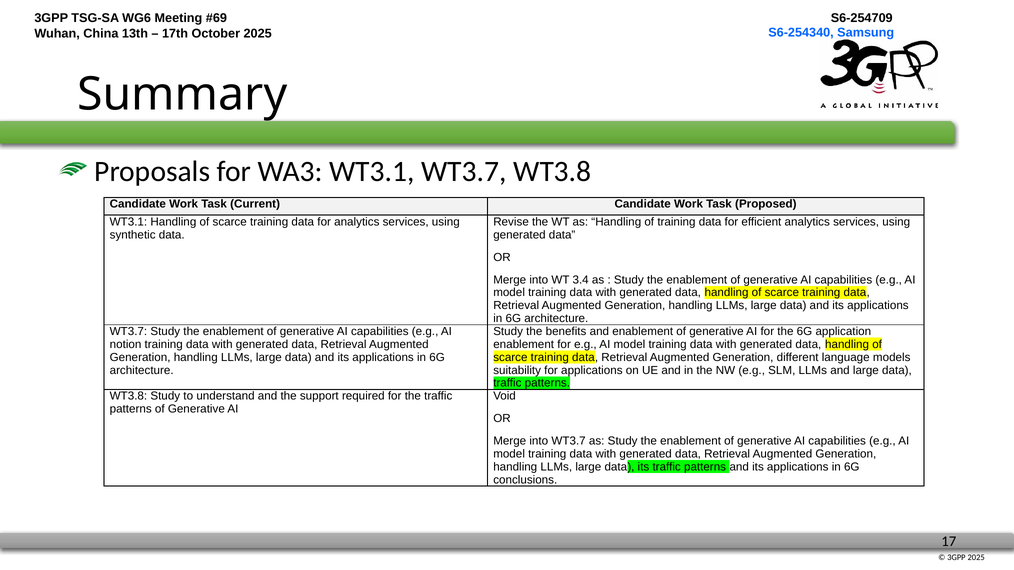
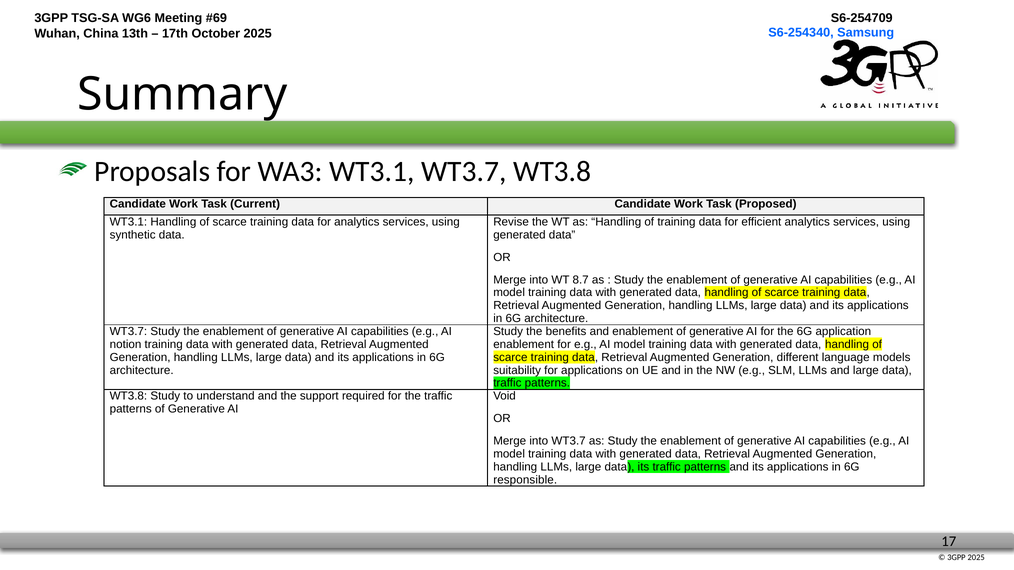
3.4: 3.4 -> 8.7 (581, 280)
conclusions: conclusions -> responsible (525, 480)
